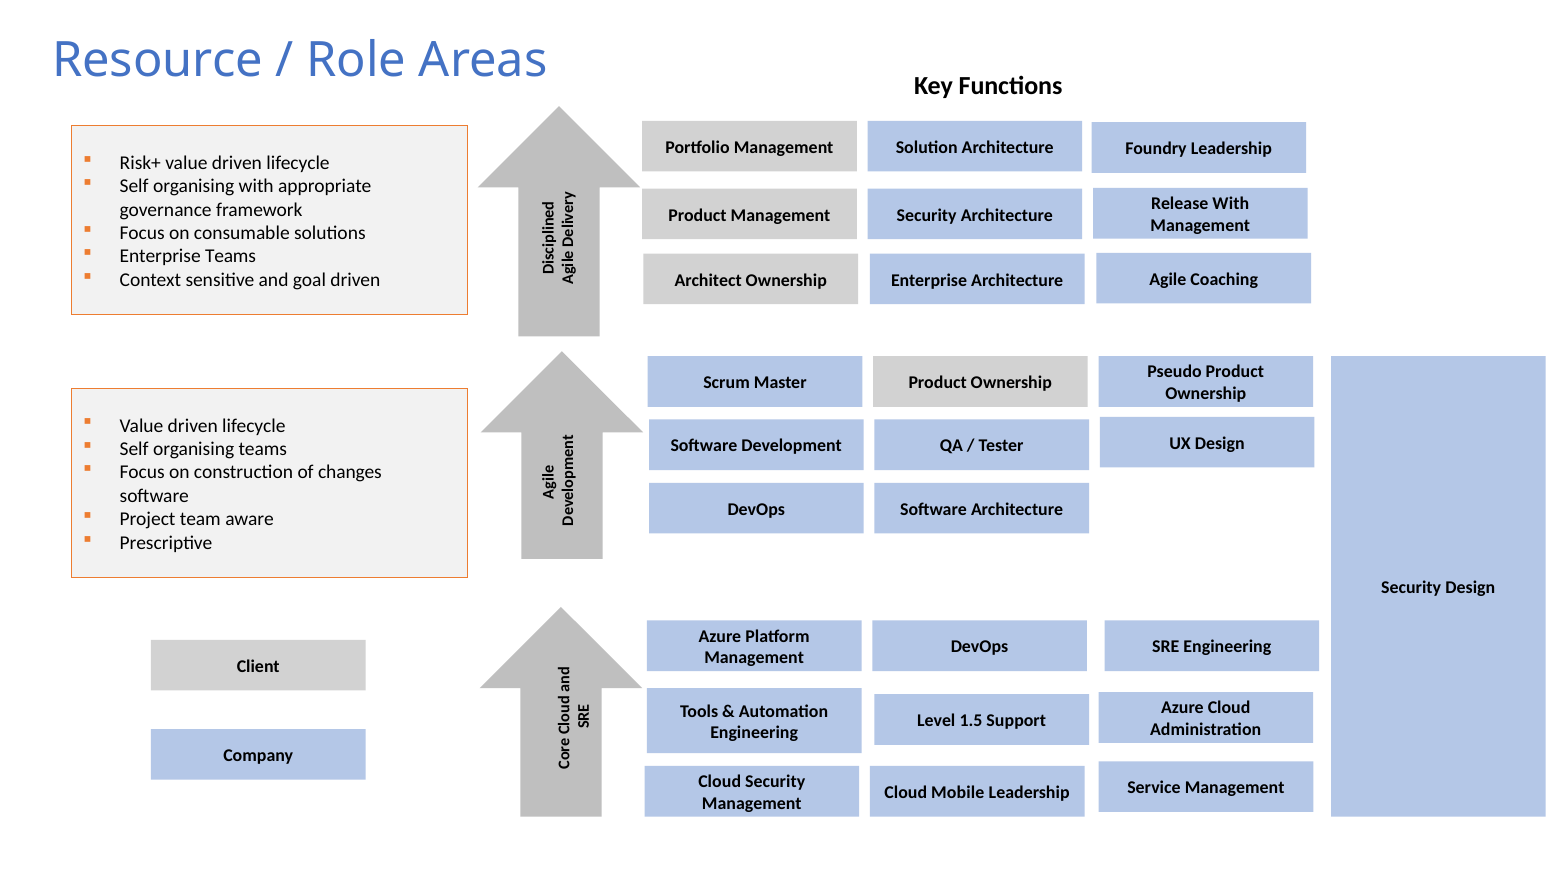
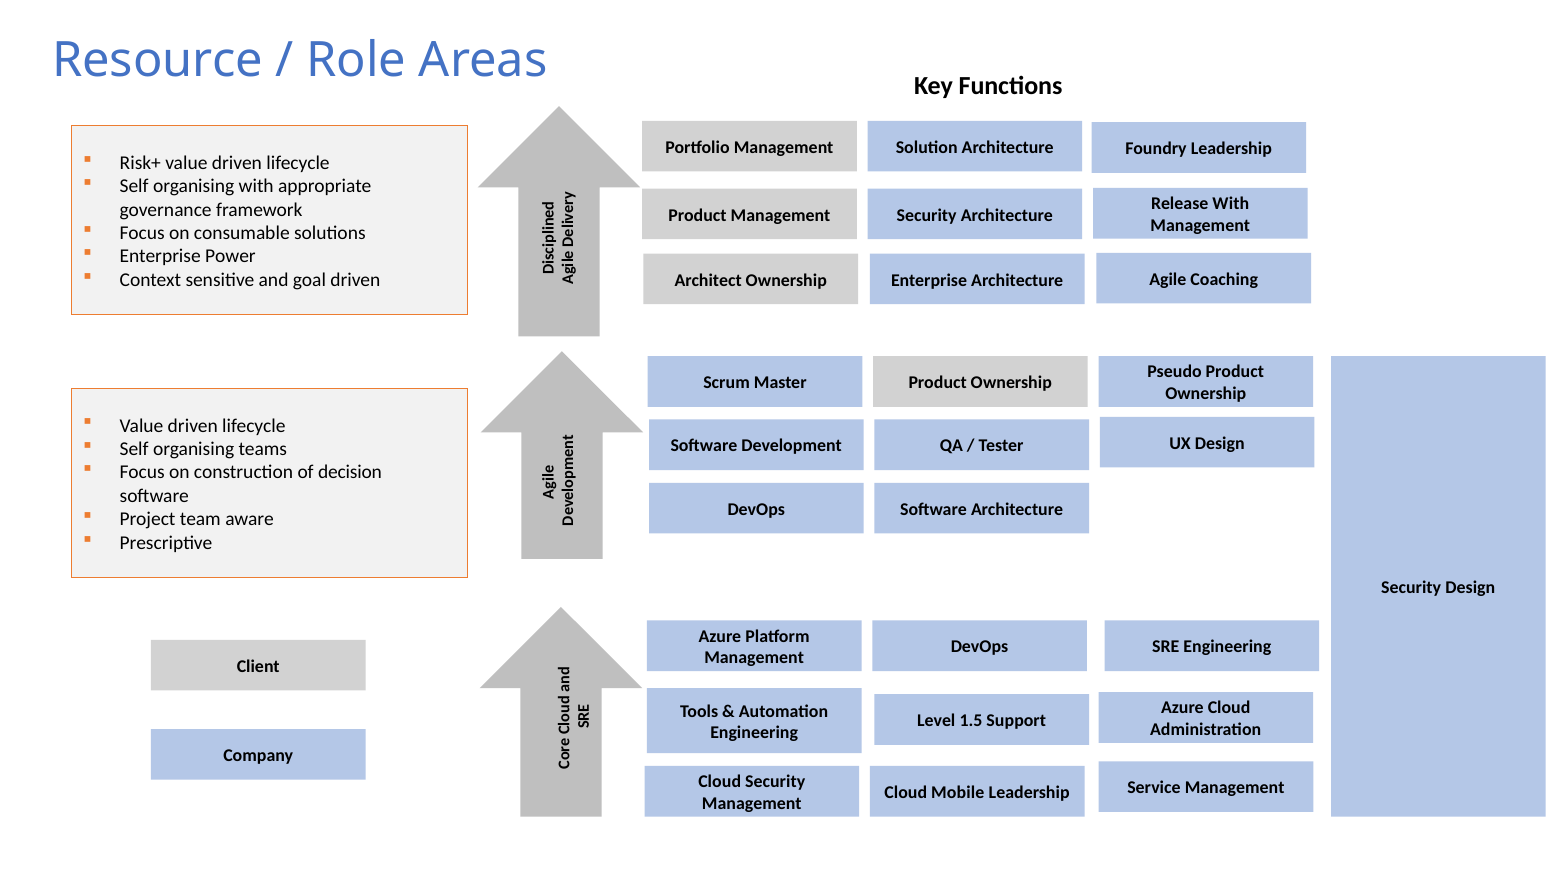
Enterprise Teams: Teams -> Power (230, 257)
changes: changes -> decision (350, 473)
